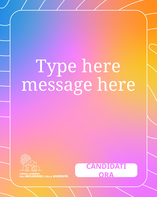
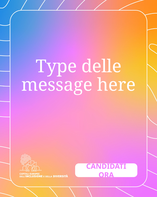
Type here: here -> delle (101, 66)
